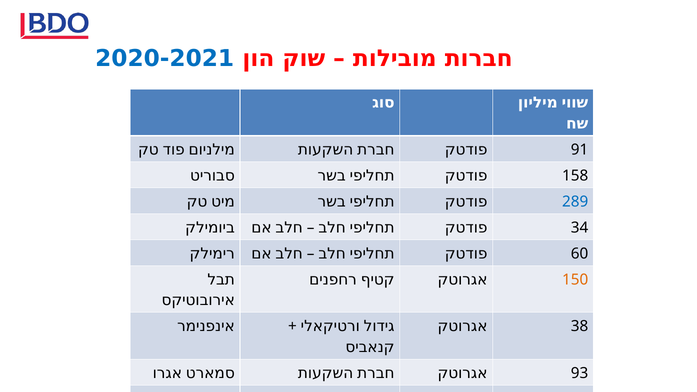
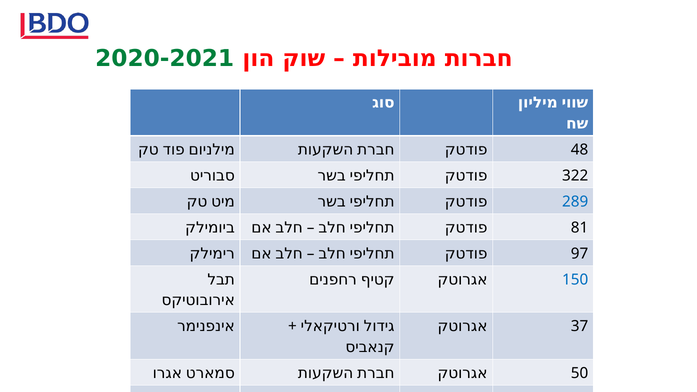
2020-2021 colour: blue -> green (165, 58)
91: 91 -> 48 (580, 150)
158: 158 -> 322 (575, 176)
34: 34 -> 81 (580, 228)
60: 60 -> 97 (580, 254)
150 colour: orange -> blue (575, 280)
38: 38 -> 37 (580, 326)
93: 93 -> 50 (580, 373)
